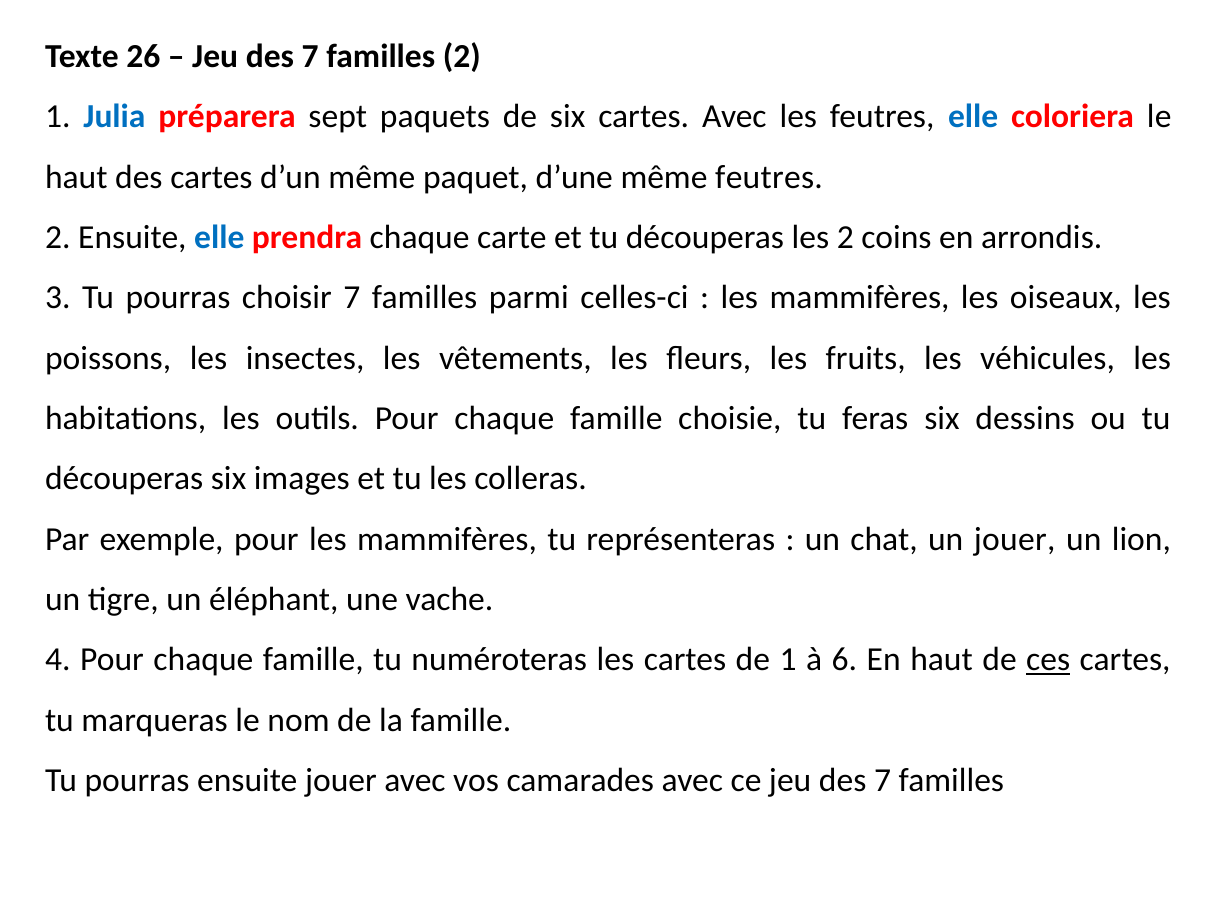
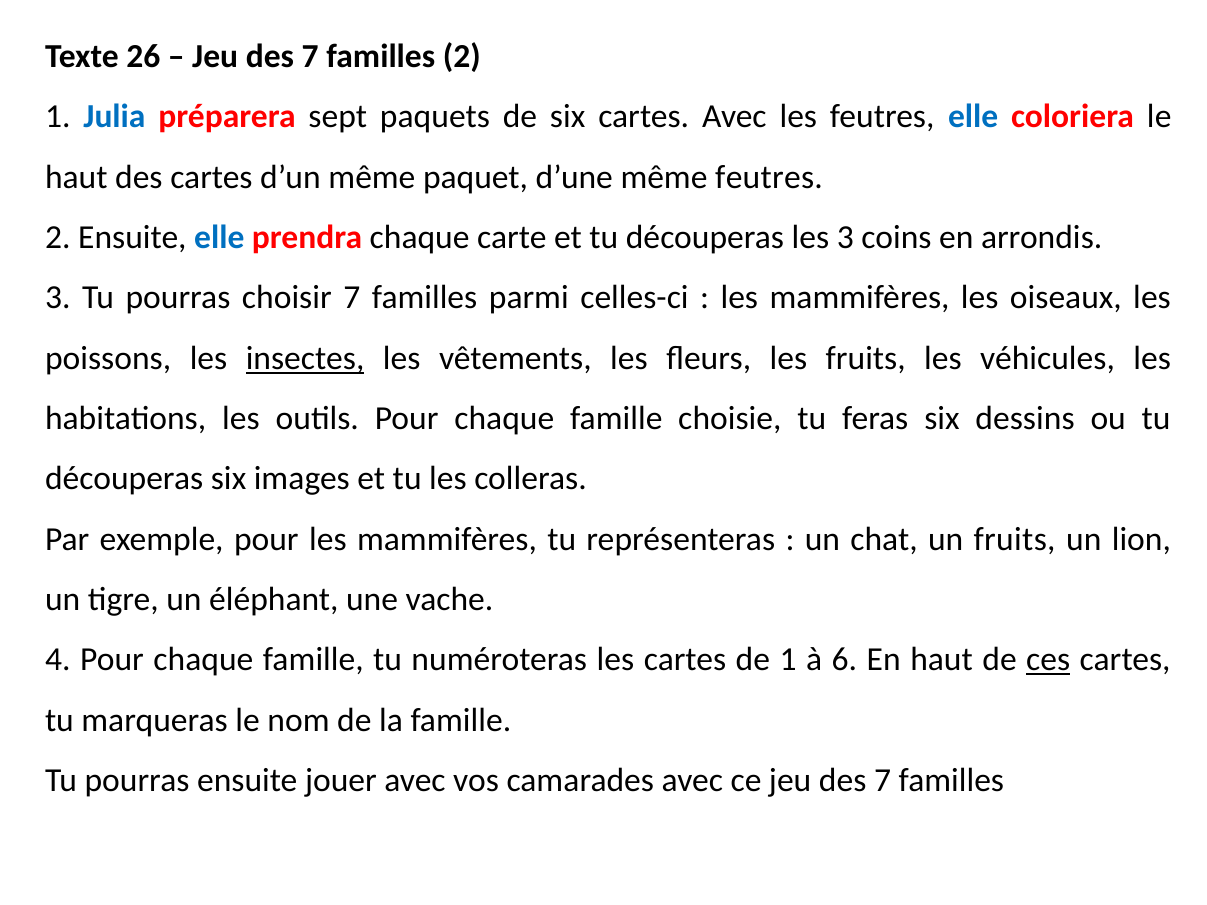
les 2: 2 -> 3 (845, 238)
insectes underline: none -> present (305, 358)
un jouer: jouer -> fruits (1015, 539)
